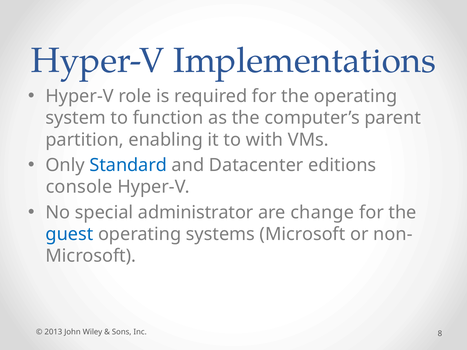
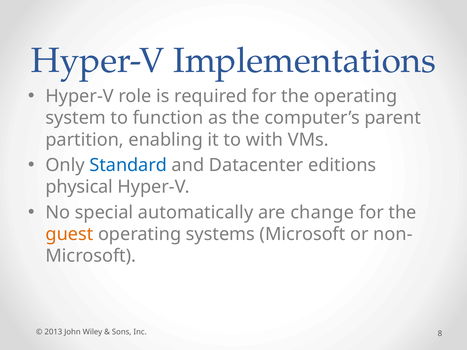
console: console -> physical (79, 187)
administrator: administrator -> automatically (196, 213)
guest colour: blue -> orange (69, 234)
